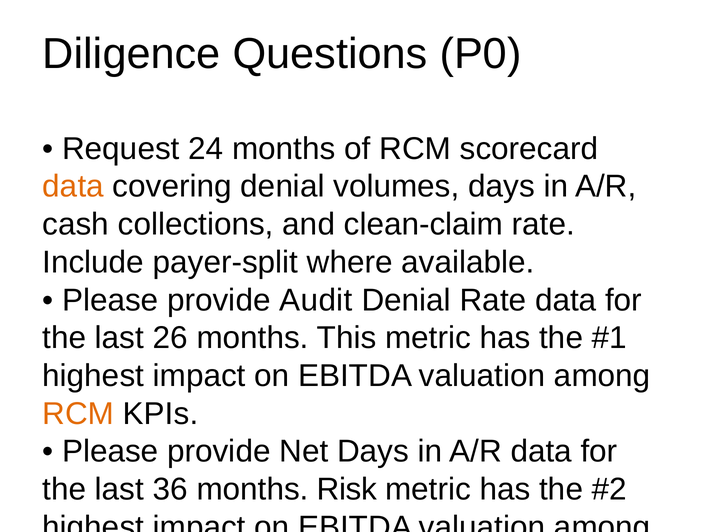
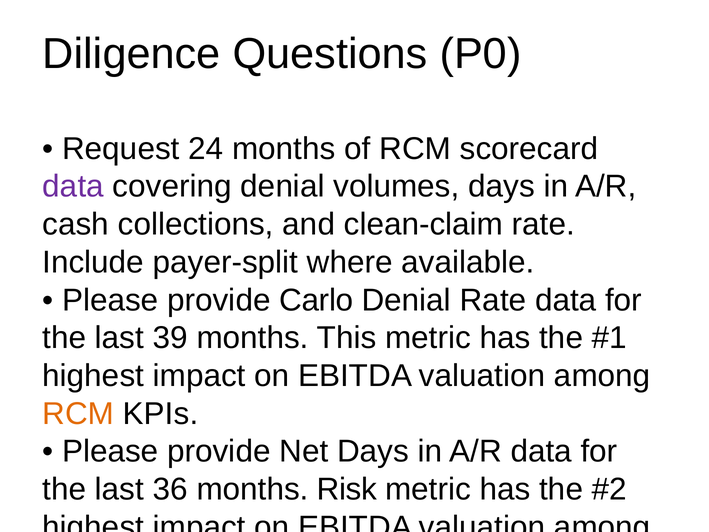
data colour: orange -> purple (73, 187)
Audit: Audit -> Carlo (316, 300)
26: 26 -> 39 (170, 338)
